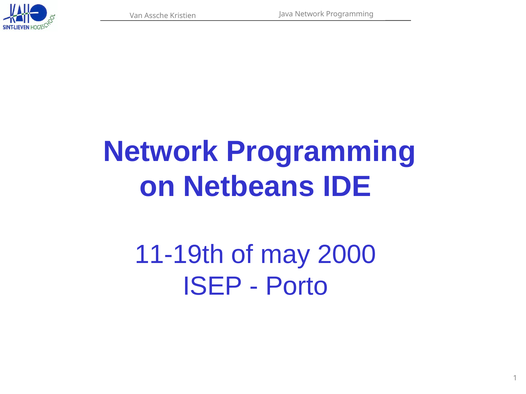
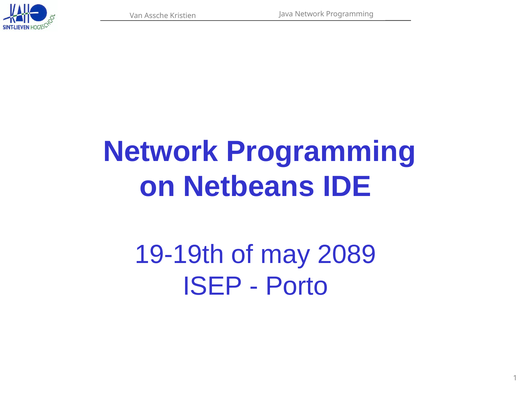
11-19th: 11-19th -> 19-19th (179, 255)
2000: 2000 -> 2089 (347, 255)
